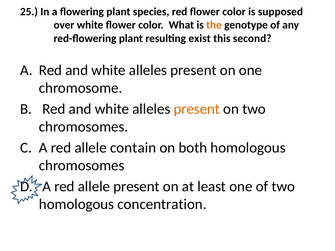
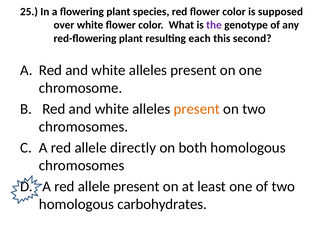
the colour: orange -> purple (214, 25)
exist: exist -> each (200, 38)
contain: contain -> directly (133, 148)
concentration: concentration -> carbohydrates (162, 204)
